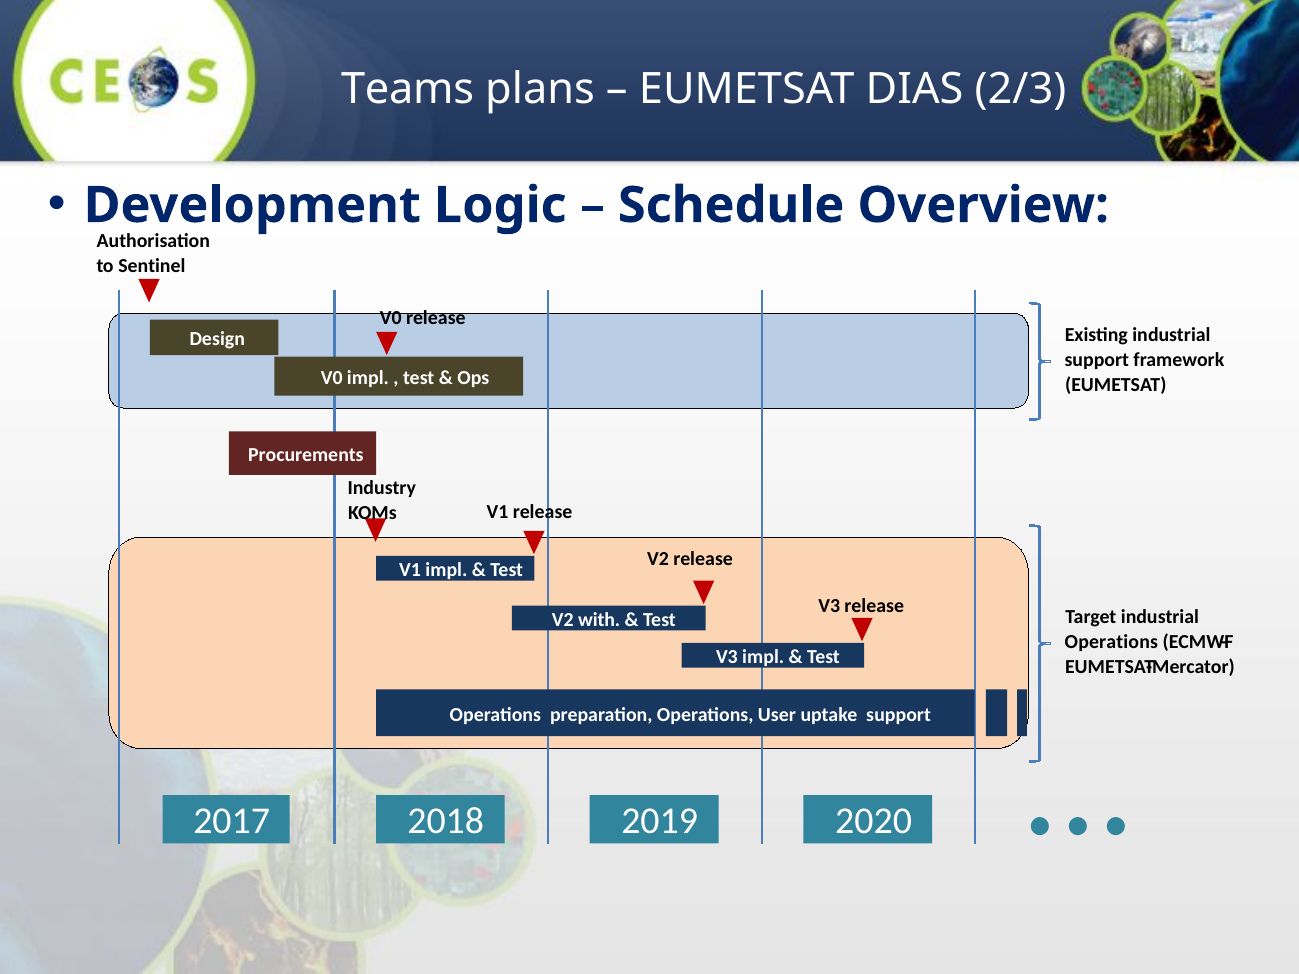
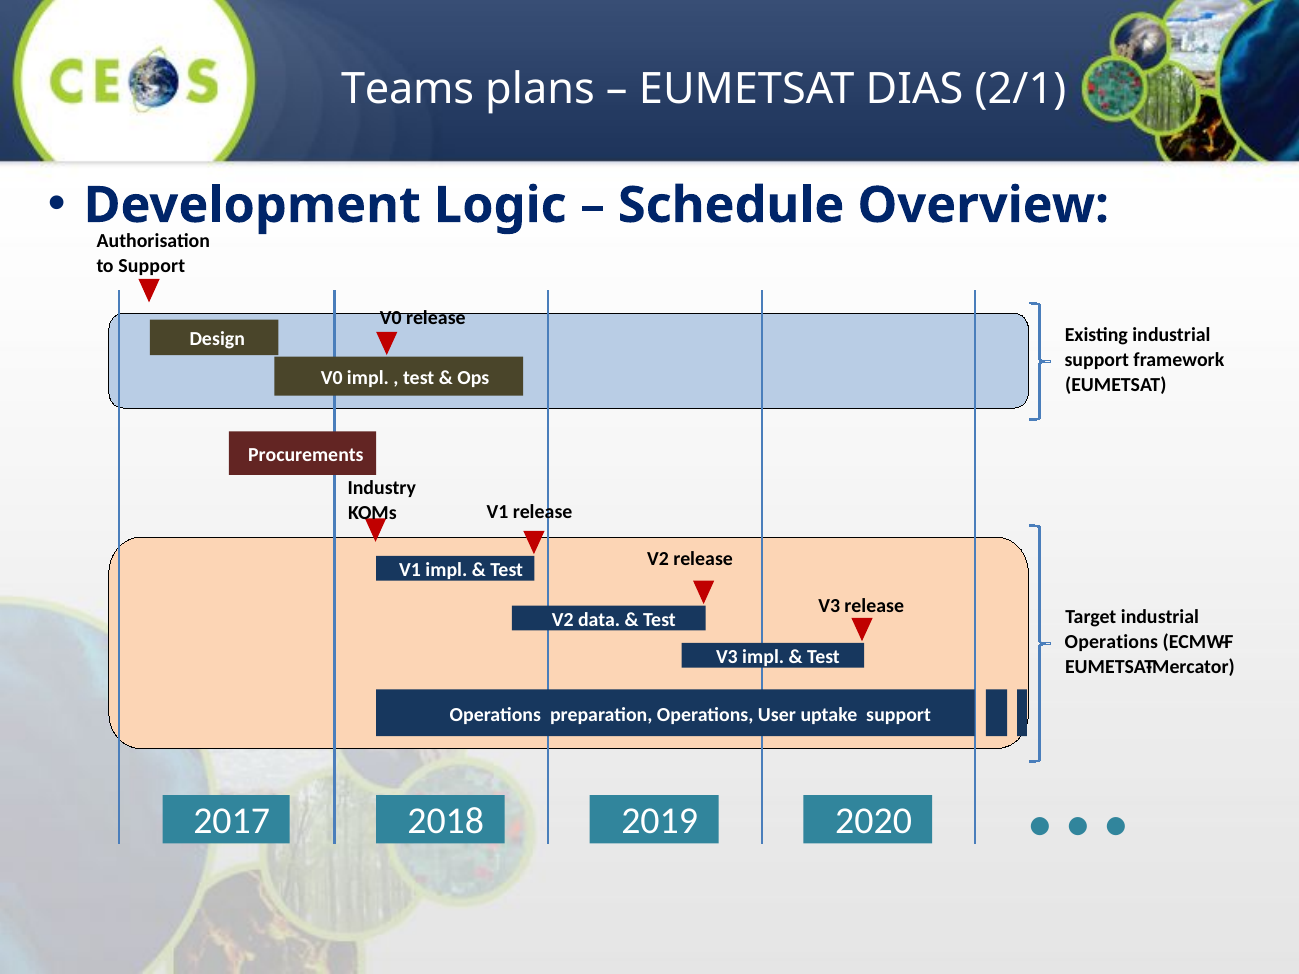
2/3: 2/3 -> 2/1 (1021, 90)
to Sentinel: Sentinel -> Support (152, 266)
with: with -> data (599, 620)
